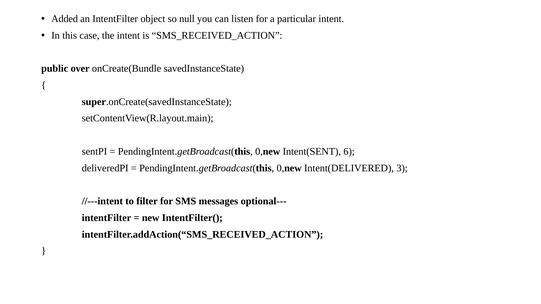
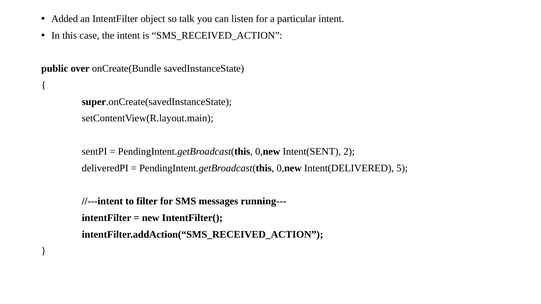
null: null -> talk (187, 19)
6: 6 -> 2 (349, 152)
3: 3 -> 5 (402, 168)
optional---: optional--- -> running--- (264, 201)
